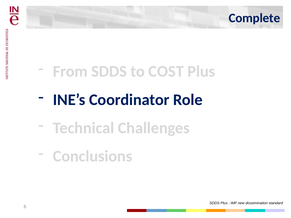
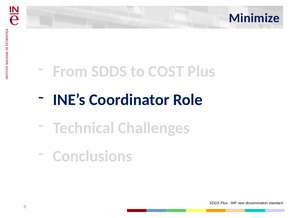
Complete: Complete -> Minimize (254, 18)
